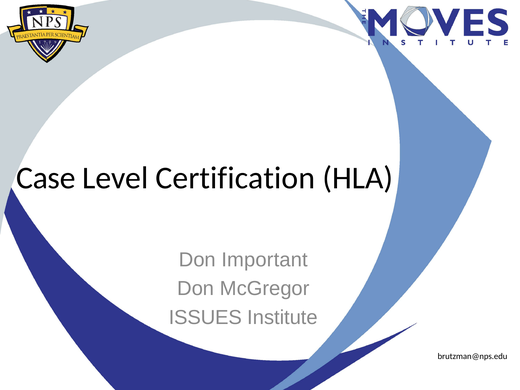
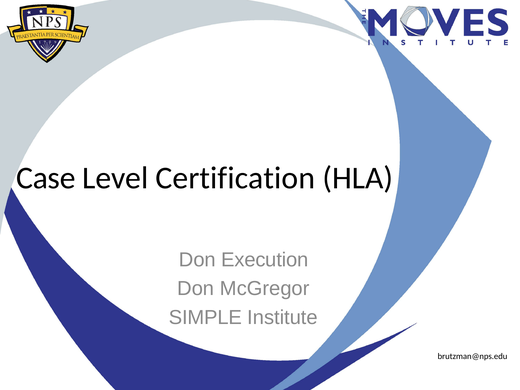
Important: Important -> Execution (265, 260)
ISSUES: ISSUES -> SIMPLE (205, 318)
